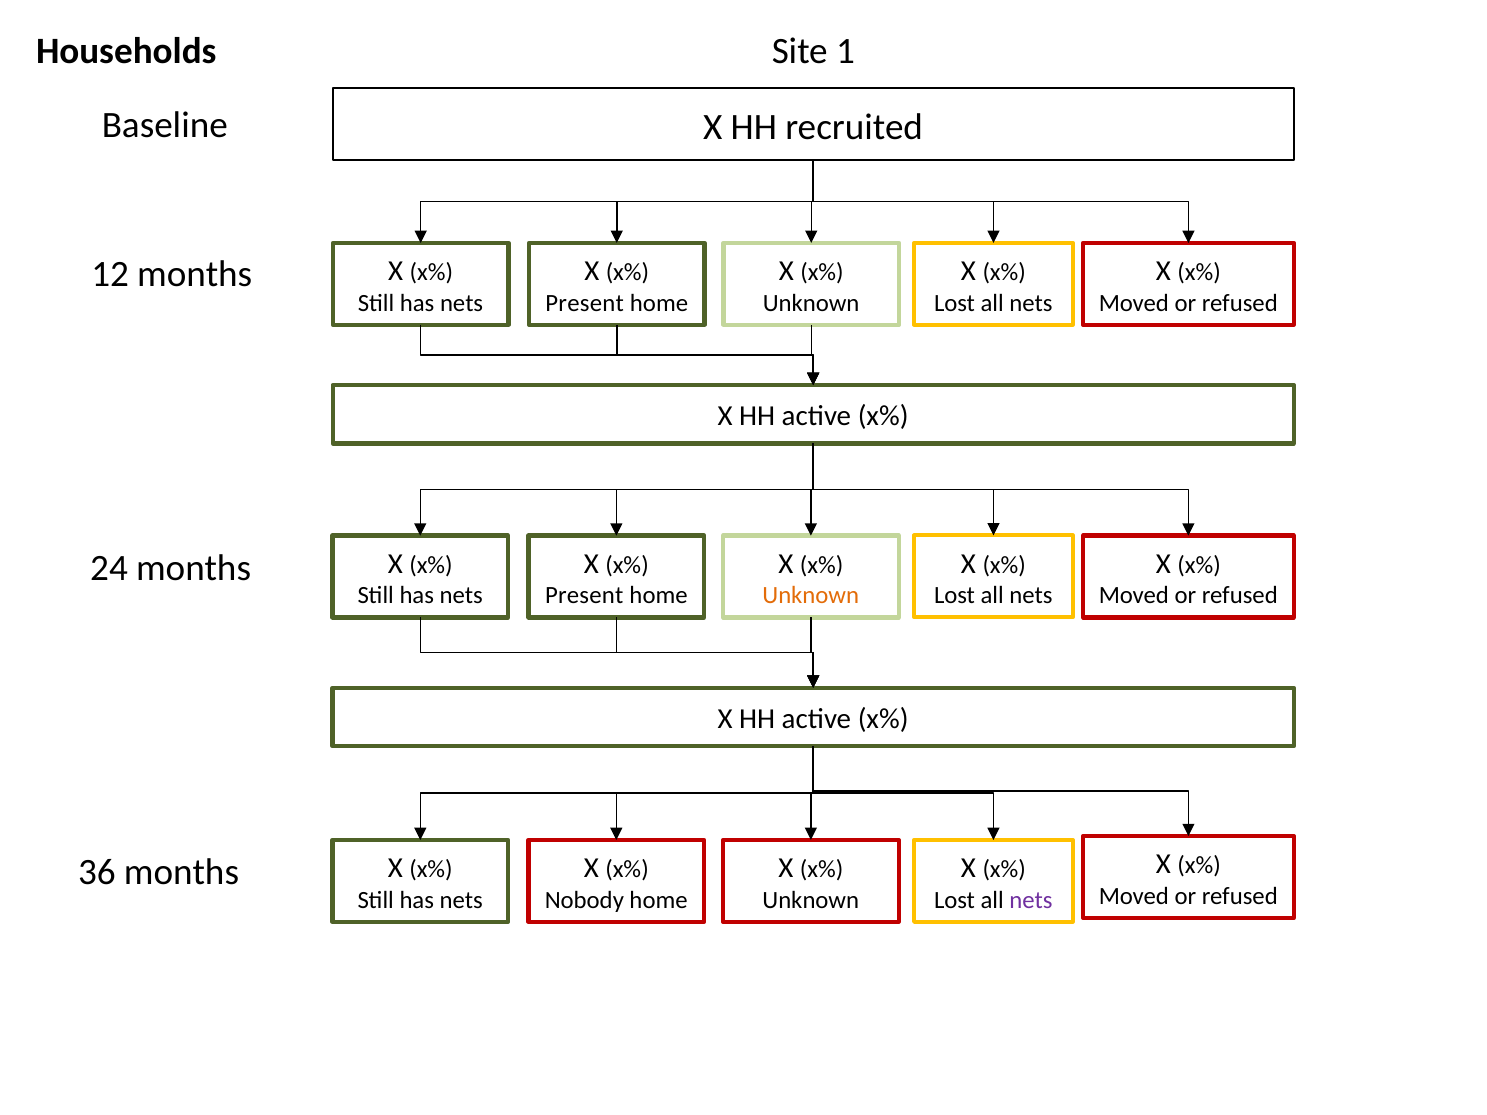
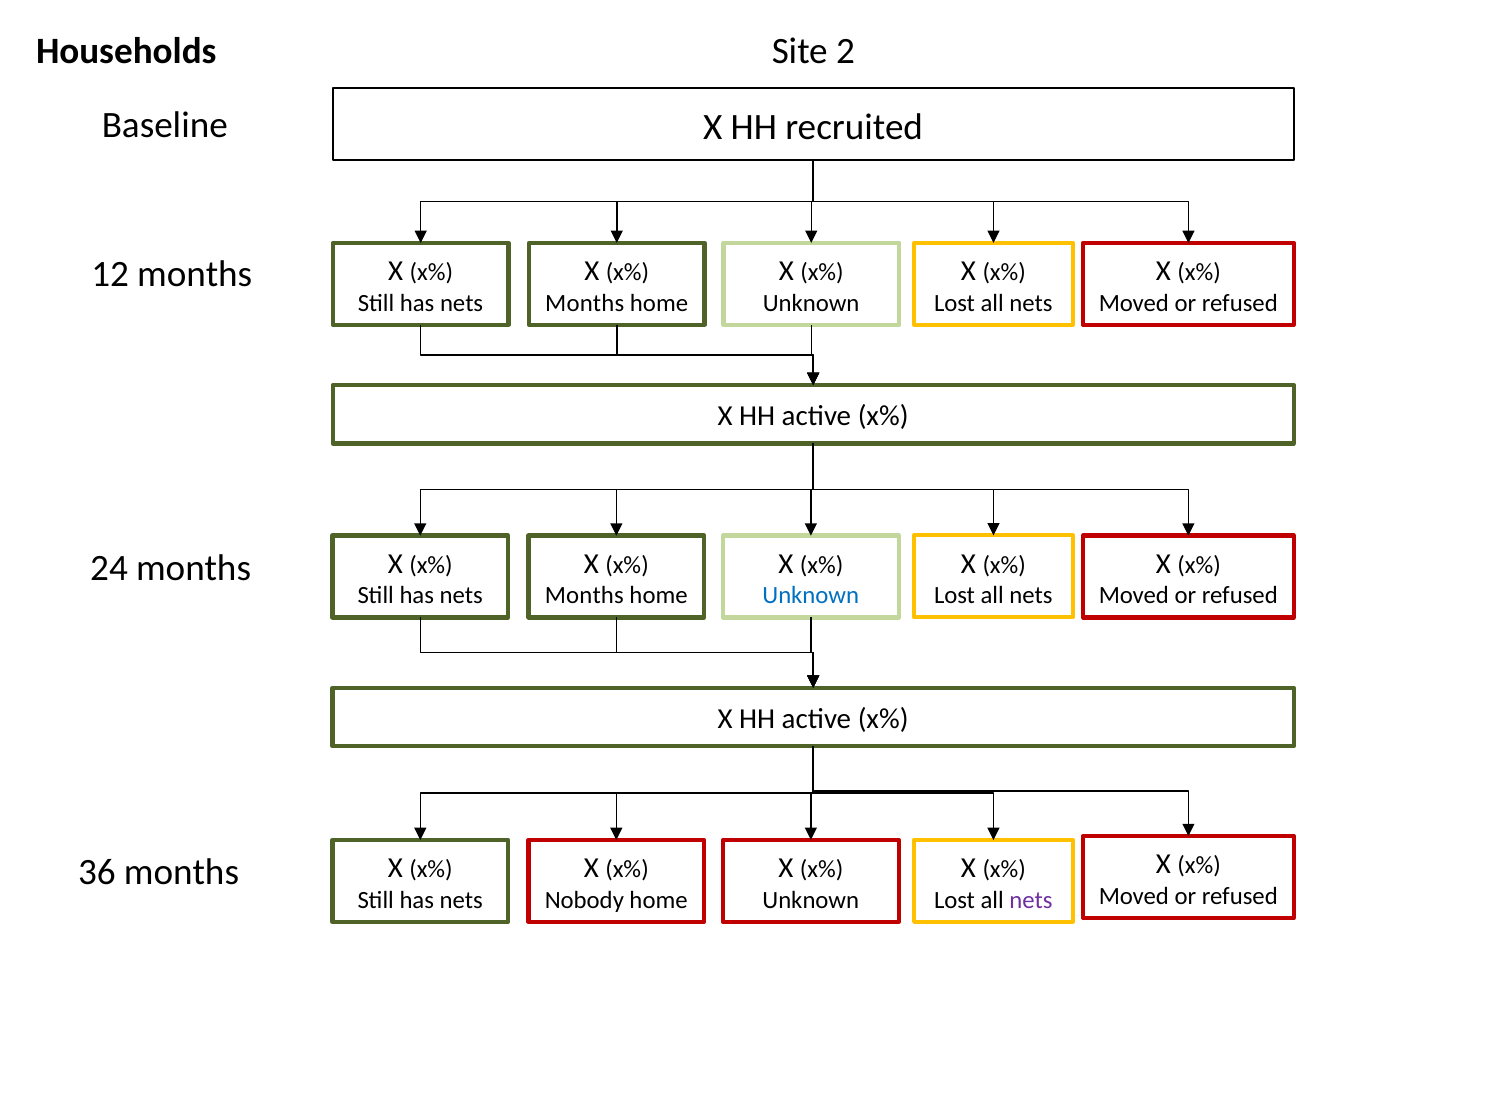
1: 1 -> 2 (846, 51)
Present: Present -> Months (585, 303)
Present: Present -> Months (584, 596)
Unknown colour: orange -> blue (811, 596)
